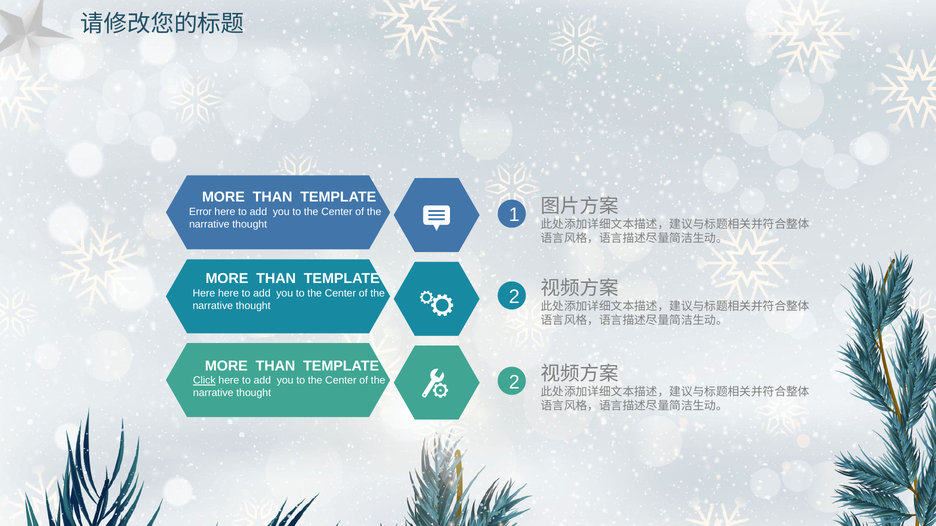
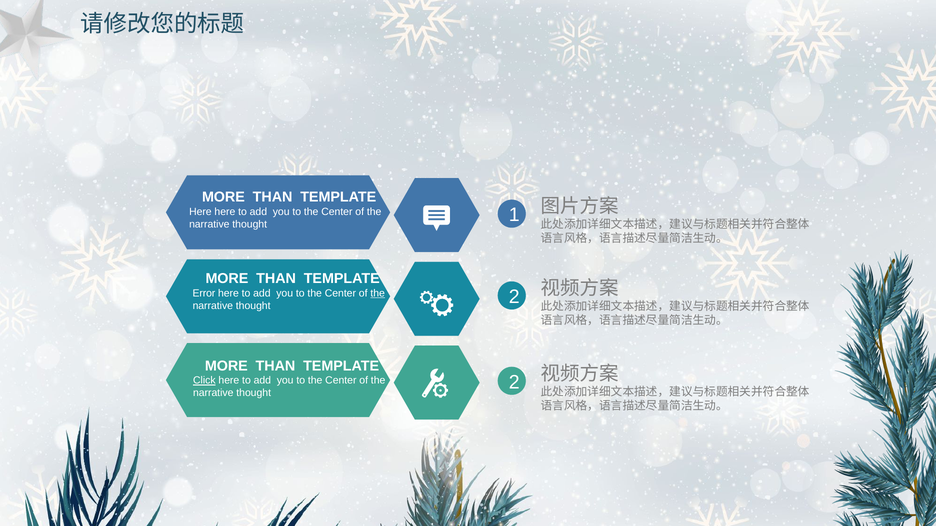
Error: Error -> Here (200, 212)
Here: Here -> Error (204, 293)
the underline: none -> present (378, 293)
